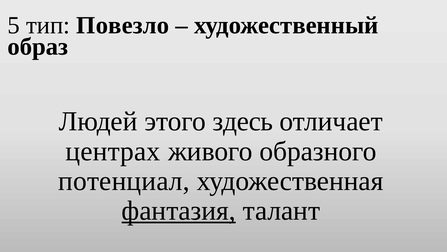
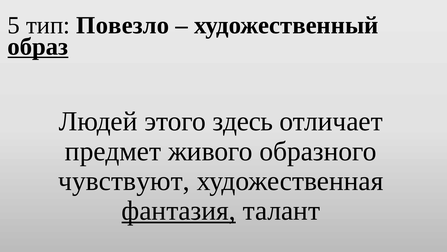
образ underline: none -> present (38, 47)
центрах: центрах -> предмет (113, 151)
потенциал: потенциал -> чувствуют (124, 181)
